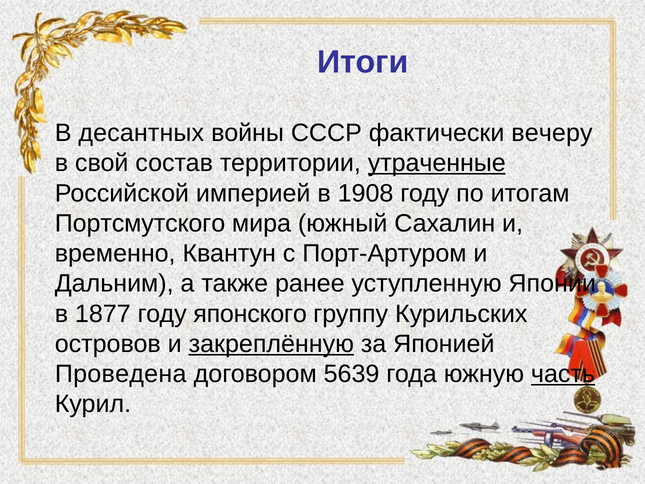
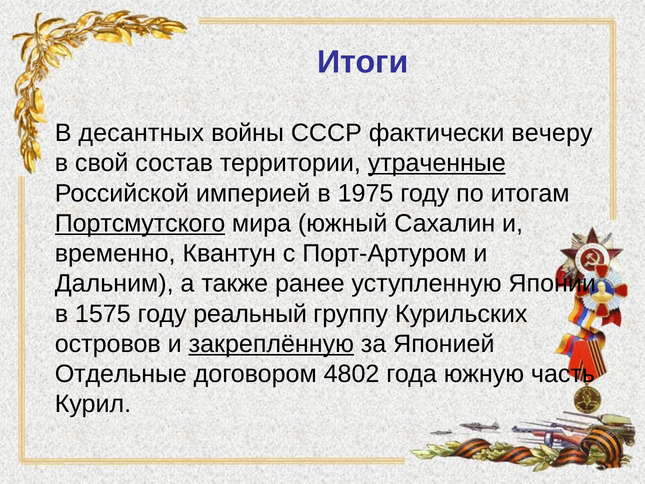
1908: 1908 -> 1975 (366, 193)
Портсмутского underline: none -> present (140, 223)
1877: 1877 -> 1575 (103, 314)
японского: японского -> реальный (250, 314)
Проведена: Проведена -> Отдельные (121, 374)
5639: 5639 -> 4802 (352, 374)
часть underline: present -> none (563, 374)
